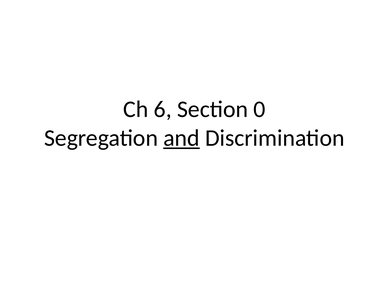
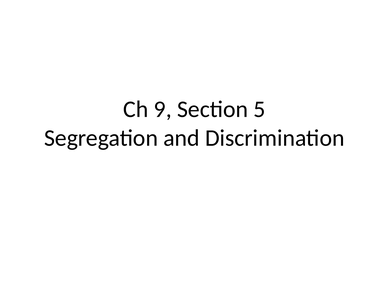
6: 6 -> 9 (163, 109)
0: 0 -> 5 (259, 109)
and underline: present -> none (182, 138)
